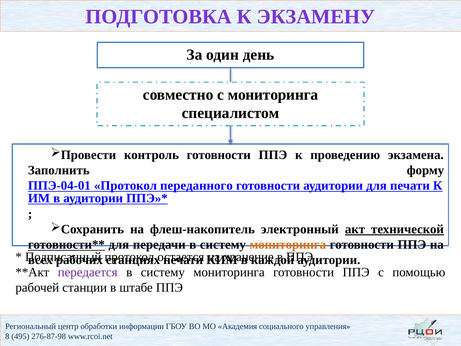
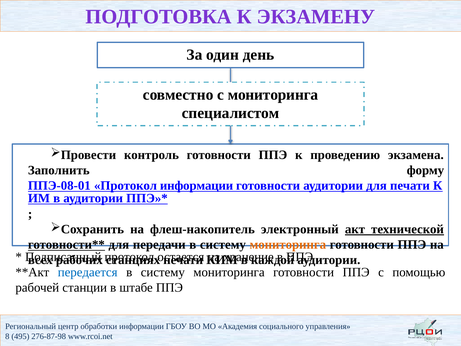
ППЭ-04-01: ППЭ-04-01 -> ППЭ-08-01 (59, 185)
Протокол переданного: переданного -> информации (197, 185)
передается colour: purple -> blue (88, 272)
